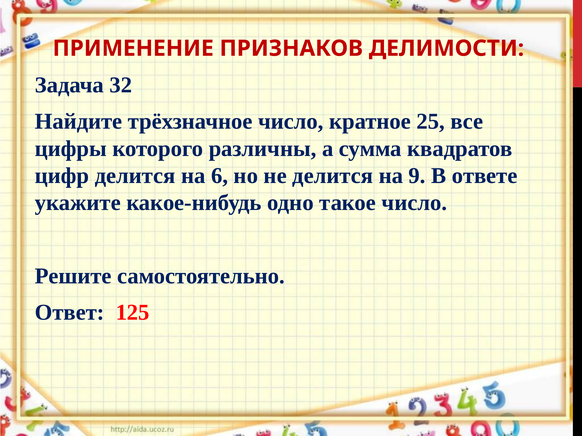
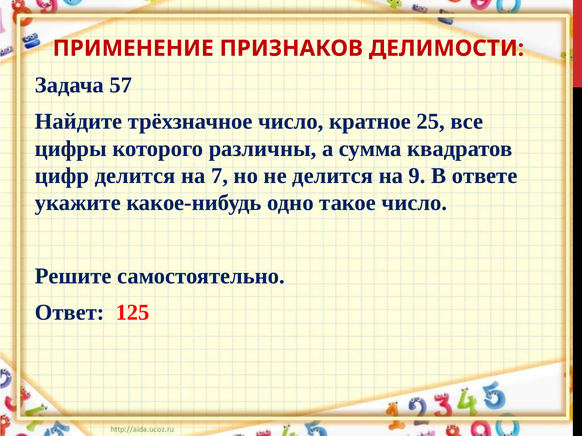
32: 32 -> 57 (121, 85)
6: 6 -> 7 (220, 176)
